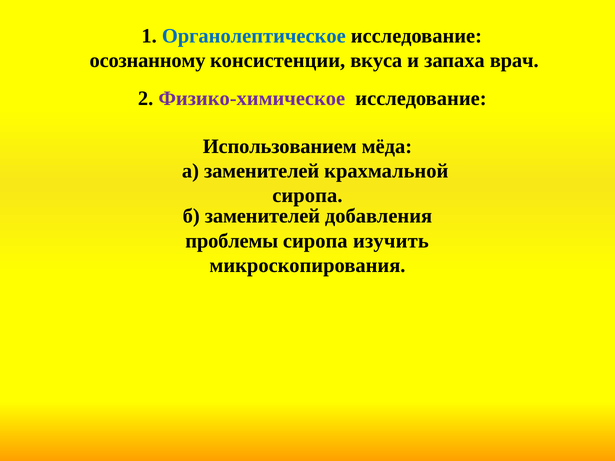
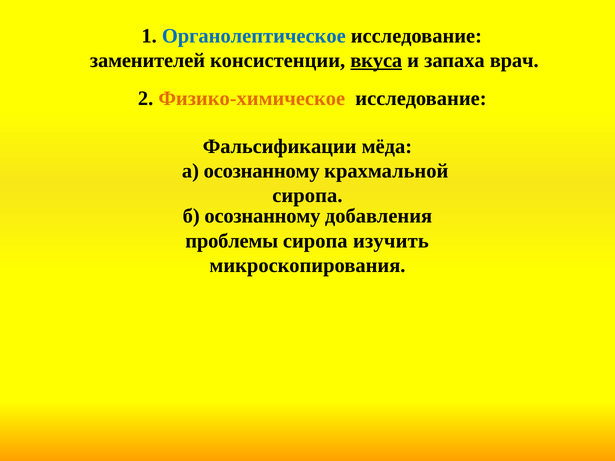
осознанному: осознанному -> заменителей (148, 61)
вкуса underline: none -> present (376, 61)
Физико-химическое colour: purple -> orange (252, 98)
Использованием: Использованием -> Фальсификации (280, 146)
а заменителей: заменителей -> осознанному (262, 171)
б заменителей: заменителей -> осознанному (262, 216)
